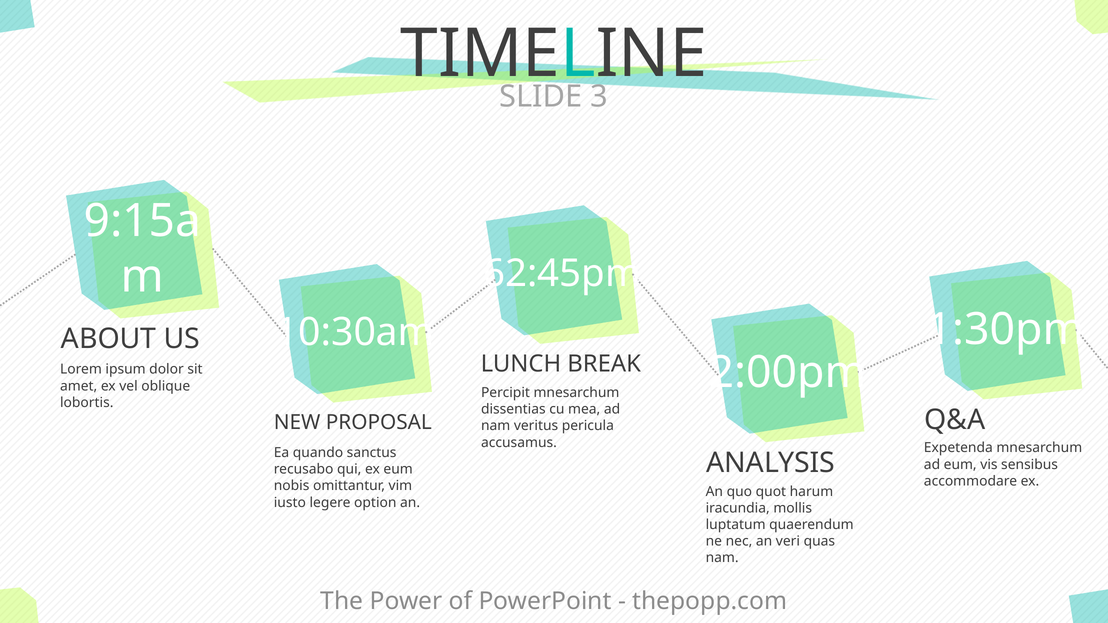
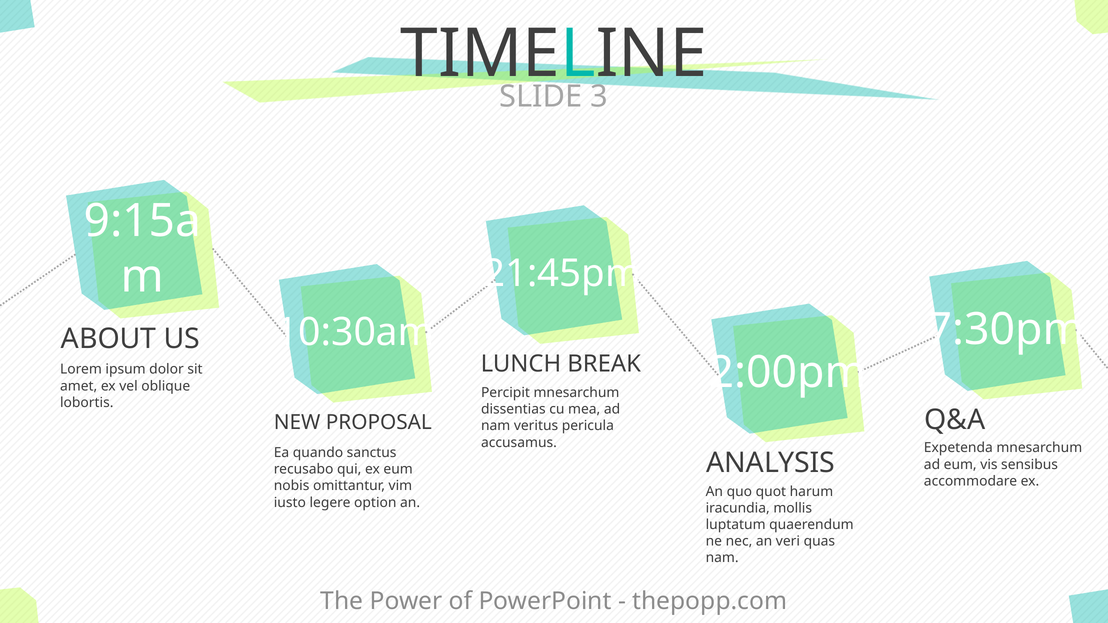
62:45pm: 62:45pm -> 21:45pm (562, 274)
1:30pm: 1:30pm -> 7:30pm (1006, 330)
